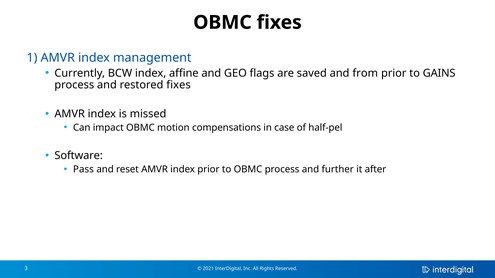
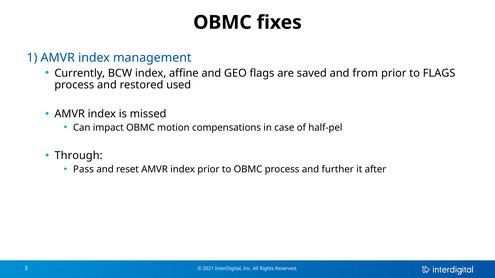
to GAINS: GAINS -> FLAGS (439, 73)
restored fixes: fixes -> used (179, 85)
Software: Software -> Through (79, 156)
